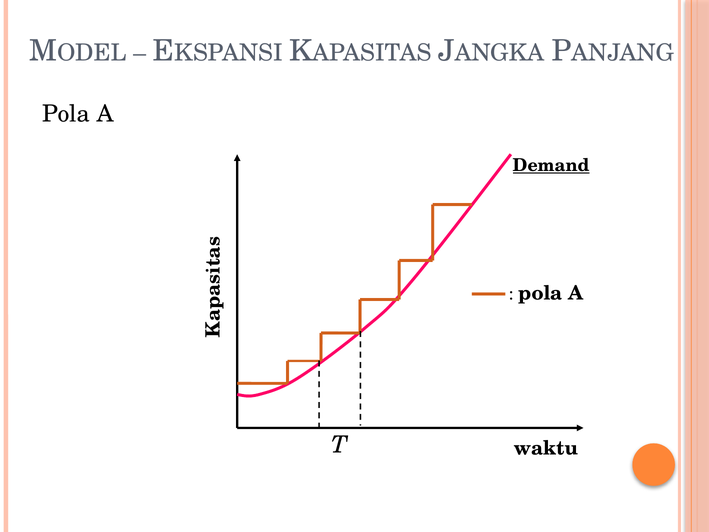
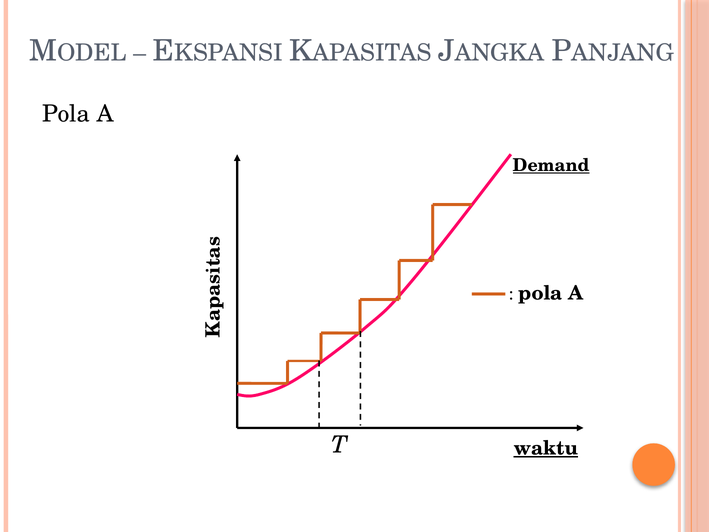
waktu underline: none -> present (546, 448)
